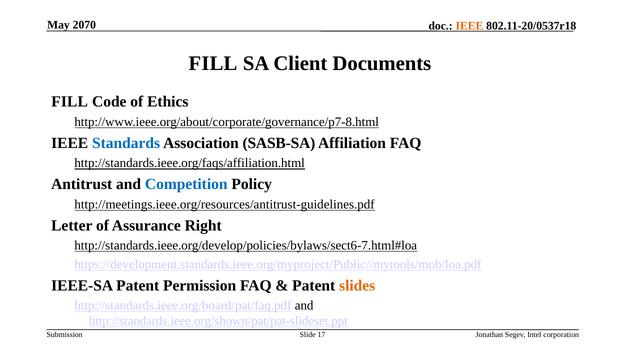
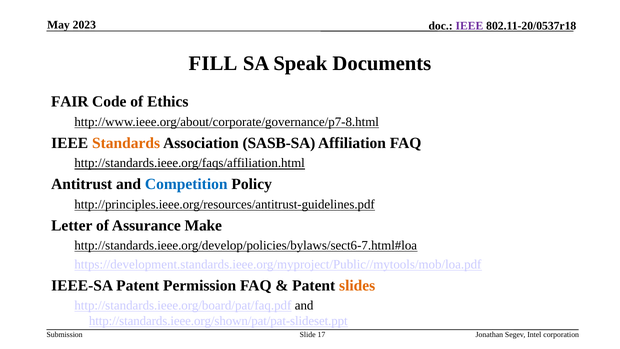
2070: 2070 -> 2023 (84, 25)
IEEE colour: orange -> purple (469, 26)
Client: Client -> Speak (300, 63)
FILL: FILL -> FAIR (70, 102)
Standards colour: blue -> orange (126, 143)
http://meetings.ieee.org/resources/antitrust-guidelines.pdf: http://meetings.ieee.org/resources/antitrust-guidelines.pdf -> http://principles.ieee.org/resources/antitrust-guidelines.pdf (225, 204)
Right: Right -> Make (203, 225)
